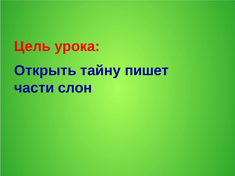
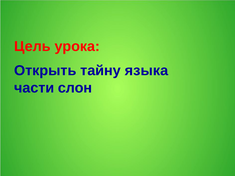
пишет: пишет -> языка (147, 71)
